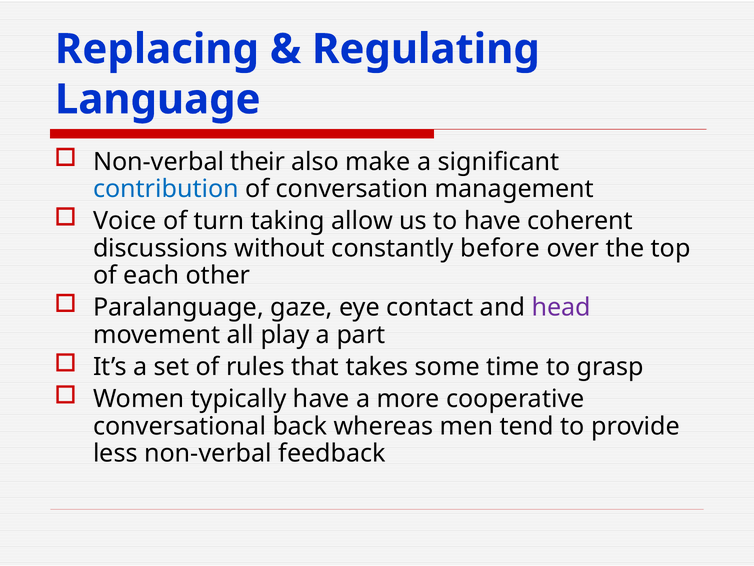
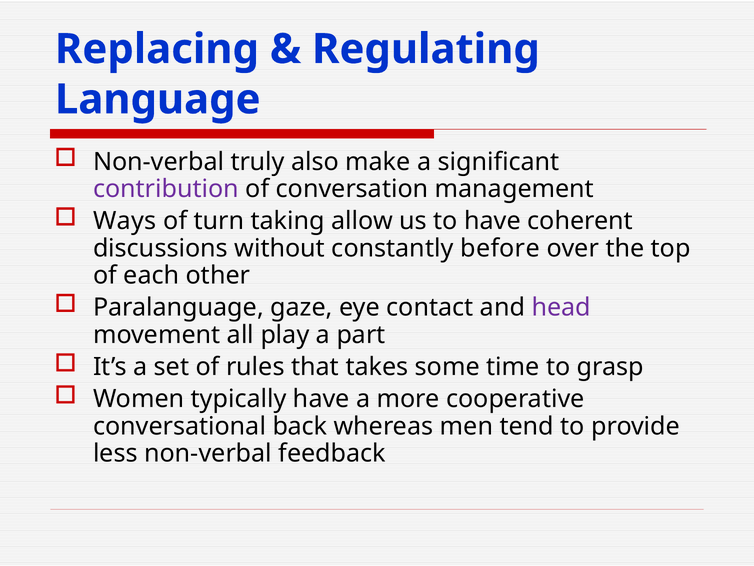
their: their -> truly (258, 162)
contribution colour: blue -> purple (166, 189)
Voice: Voice -> Ways (125, 221)
